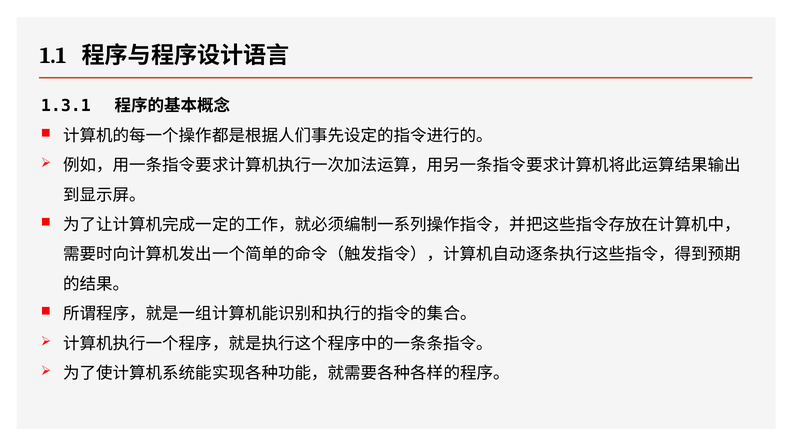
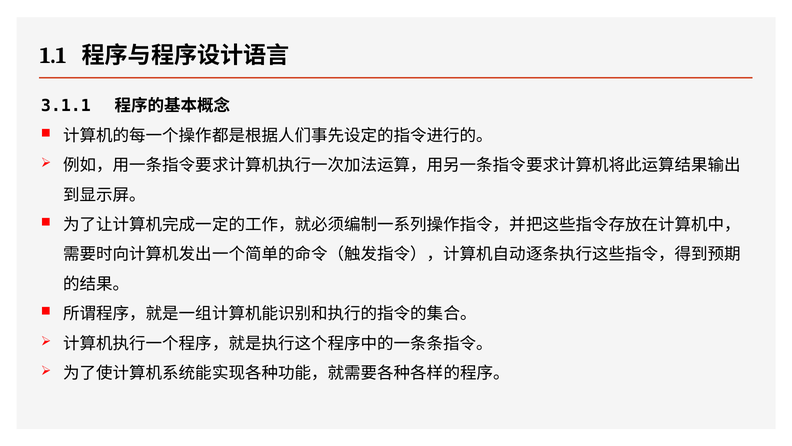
1.3.1: 1.3.1 -> 3.1.1 (66, 106)
